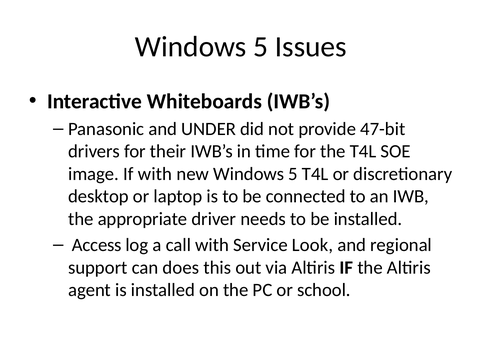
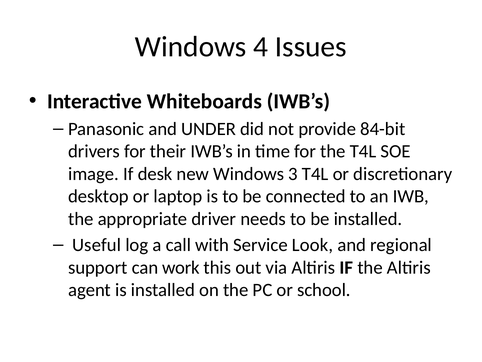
5: 5 -> 4 (261, 47)
47-bit: 47-bit -> 84-bit (383, 129)
If with: with -> desk (155, 174)
new Windows 5: 5 -> 3 (293, 174)
Access: Access -> Useful (97, 245)
does: does -> work (181, 267)
